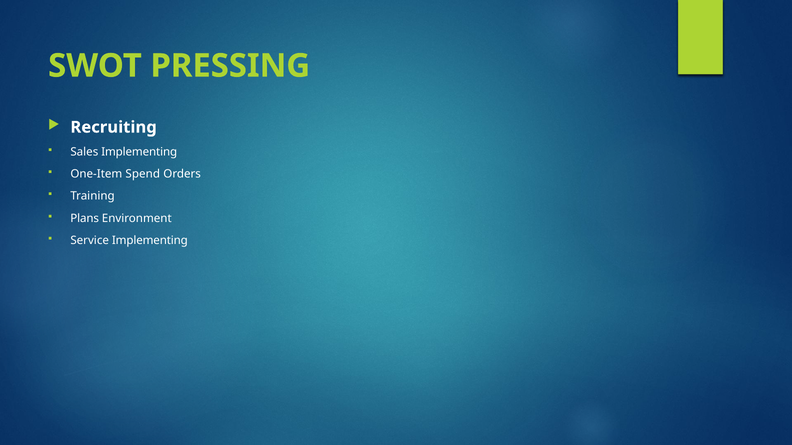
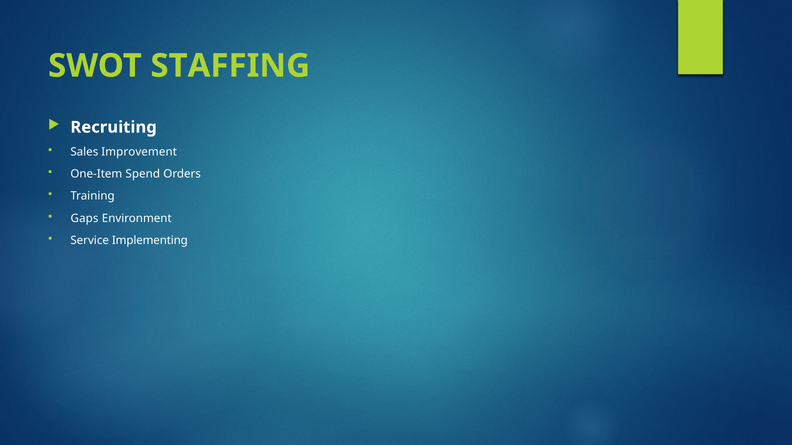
PRESSING: PRESSING -> STAFFING (230, 66)
Sales Implementing: Implementing -> Improvement (139, 152)
Plans: Plans -> Gaps (85, 218)
